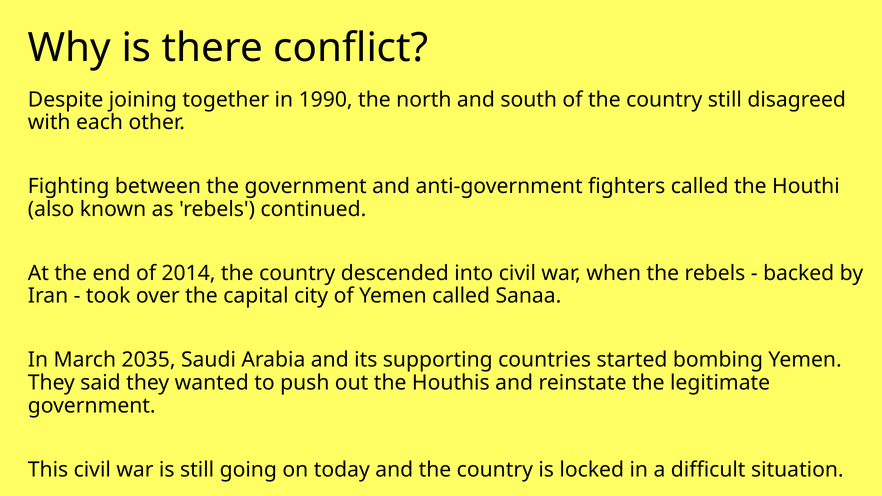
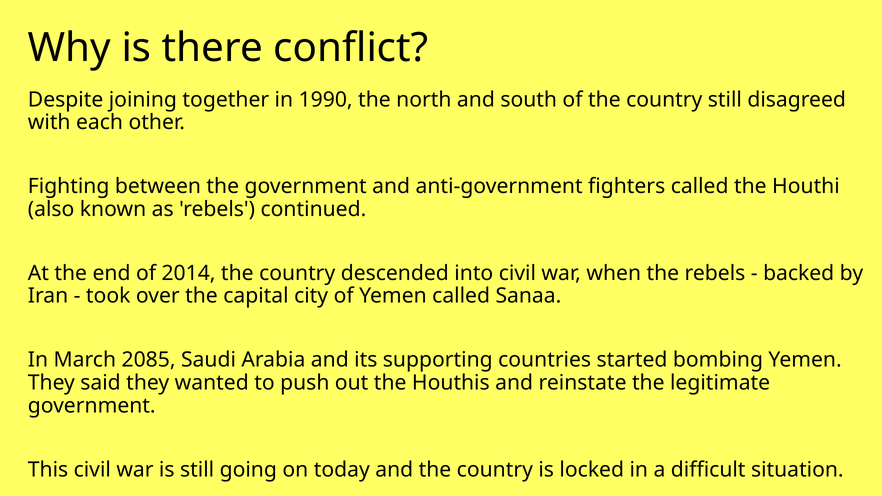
2035: 2035 -> 2085 (149, 360)
